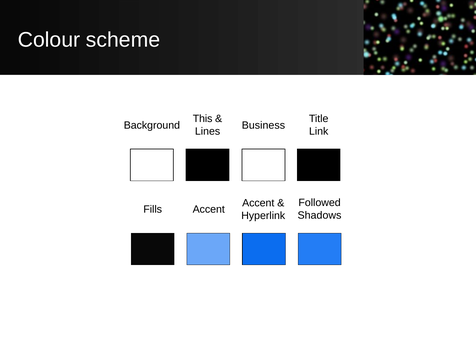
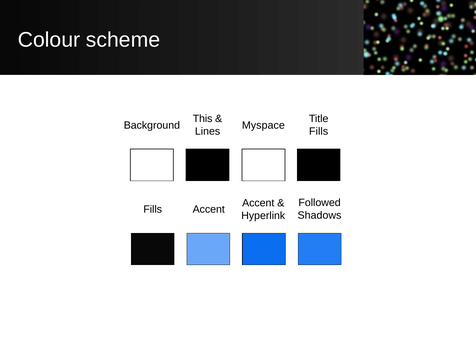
Business: Business -> Myspace (263, 125)
Link: Link -> Fills (319, 131)
